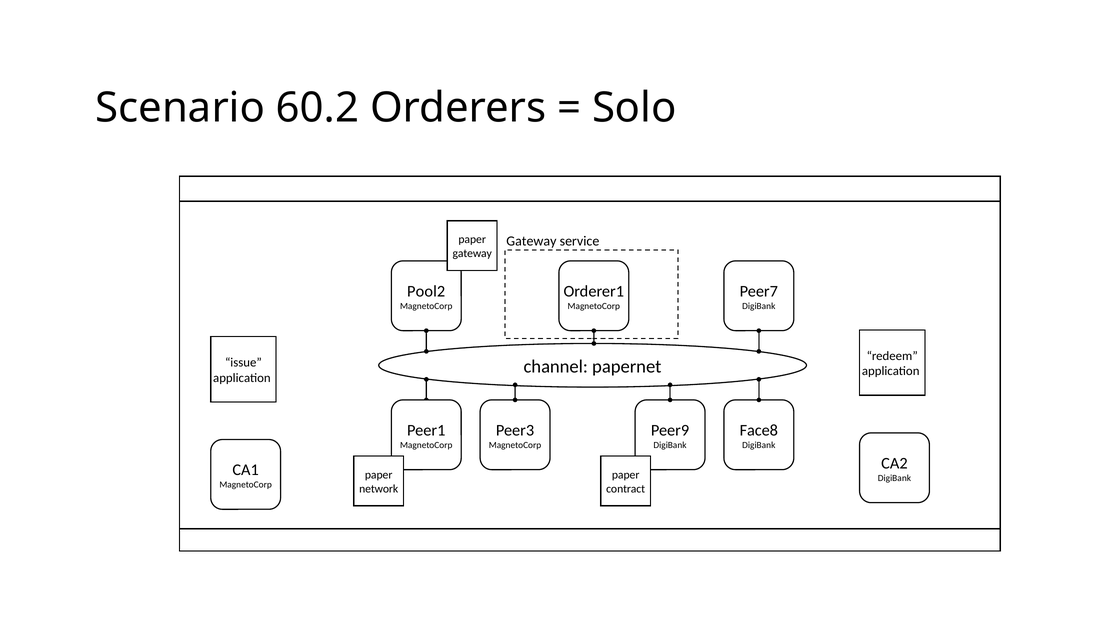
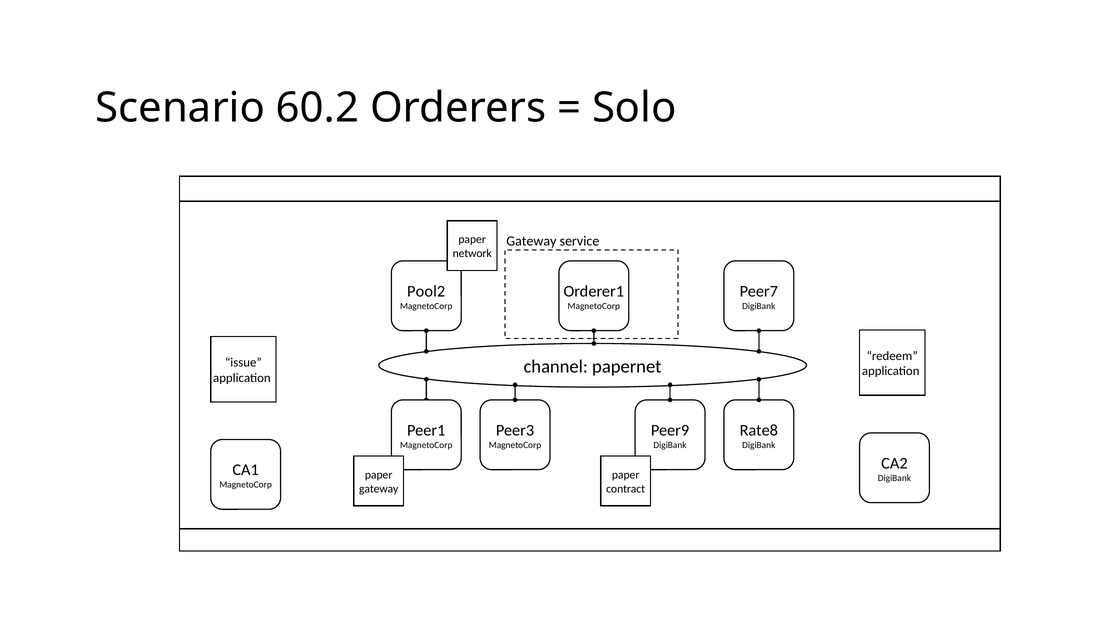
gateway: gateway -> network (472, 254)
Face8: Face8 -> Rate8 (759, 431)
network: network -> gateway (379, 489)
